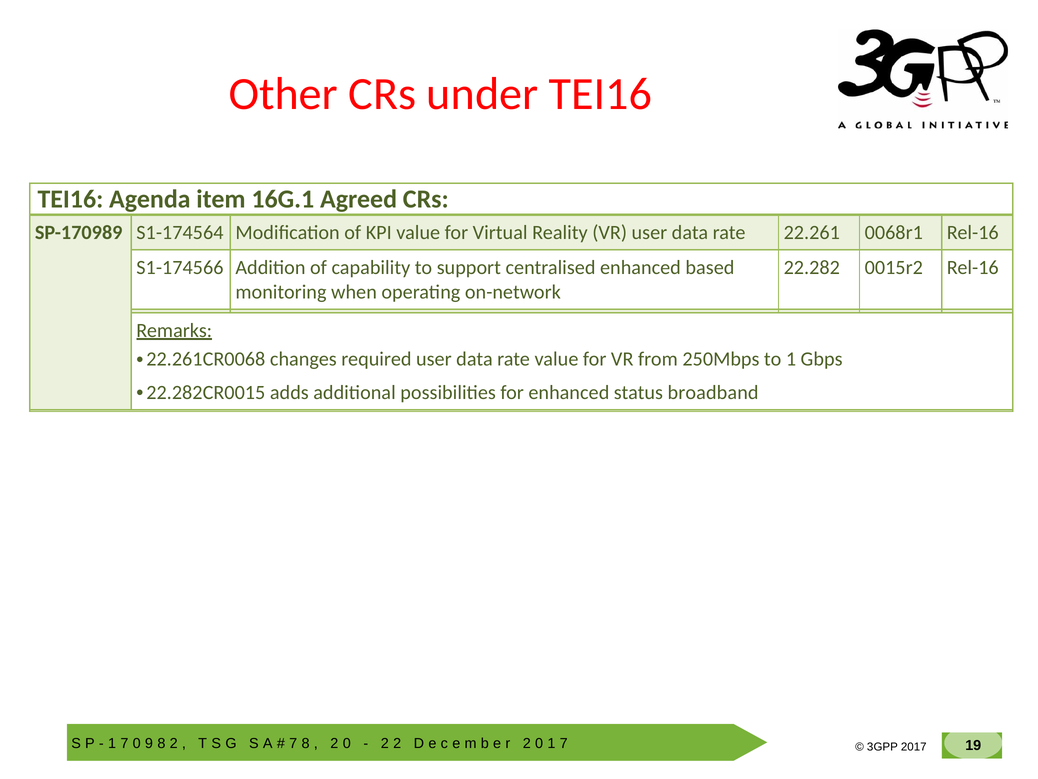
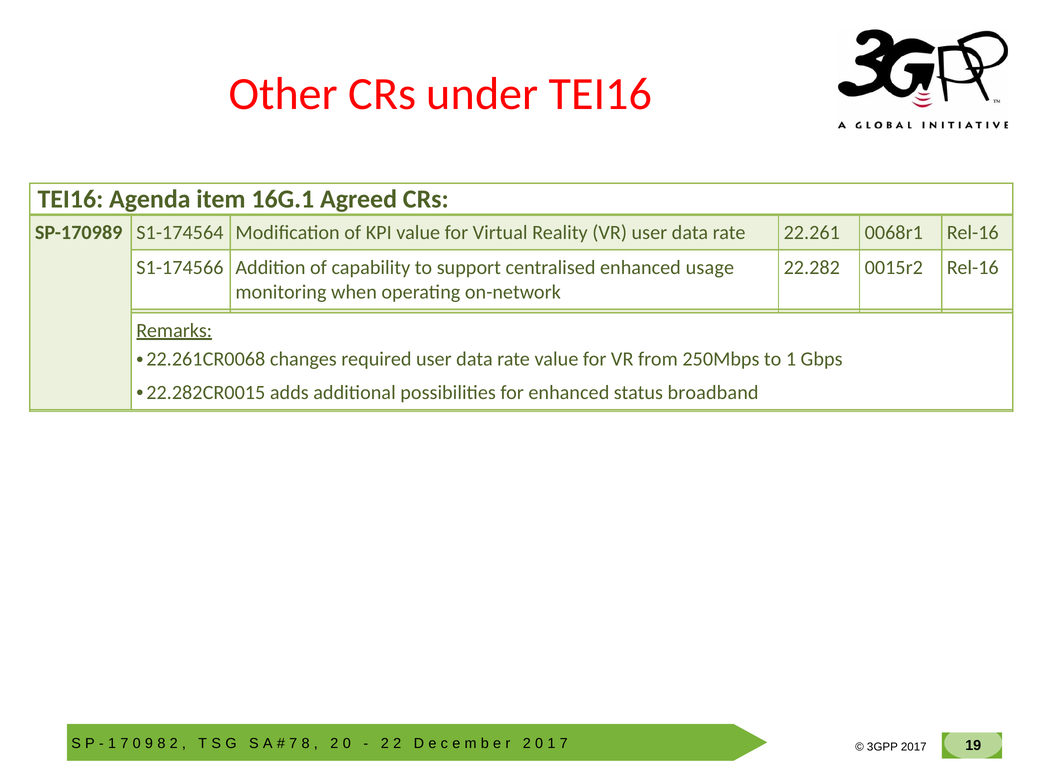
based: based -> usage (710, 267)
